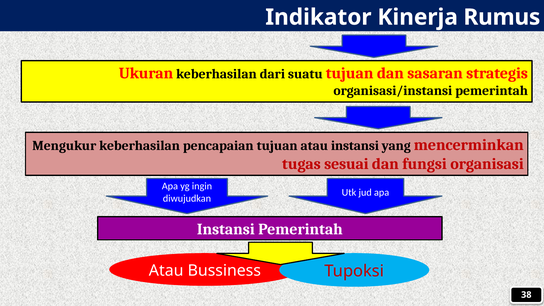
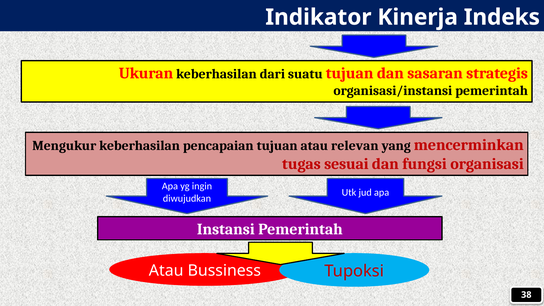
Rumus: Rumus -> Indeks (502, 17)
atau instansi: instansi -> relevan (355, 146)
